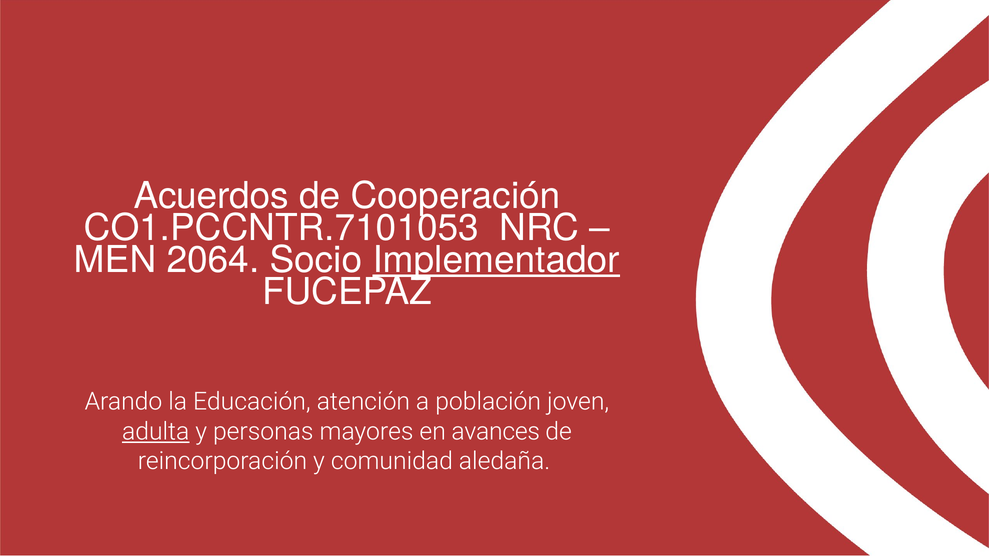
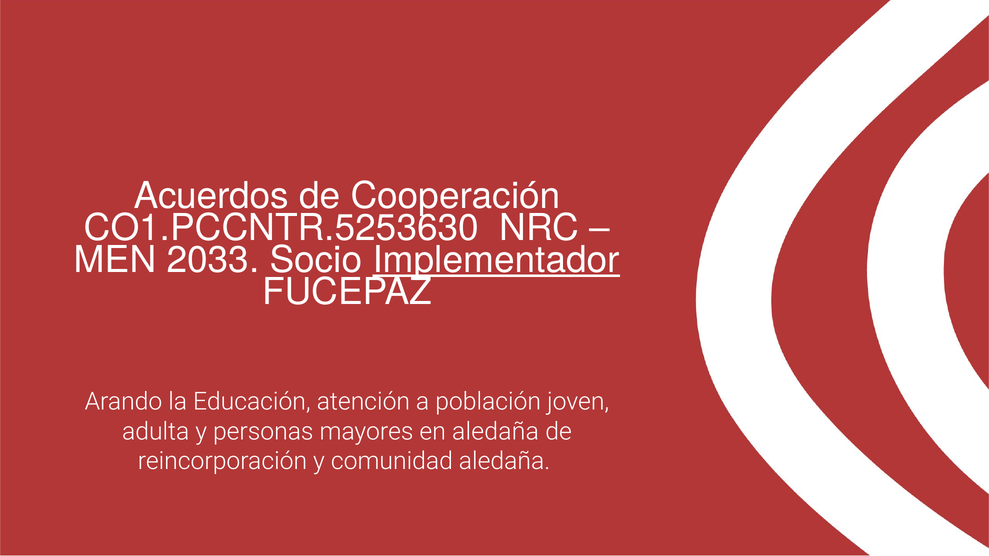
CO1.PCCNTR.7101053: CO1.PCCNTR.7101053 -> CO1.PCCNTR.5253630 (281, 228)
2064: 2064 -> 2033 (213, 260)
adulta underline: present -> none (156, 432)
en avances: avances -> aledaña (495, 432)
